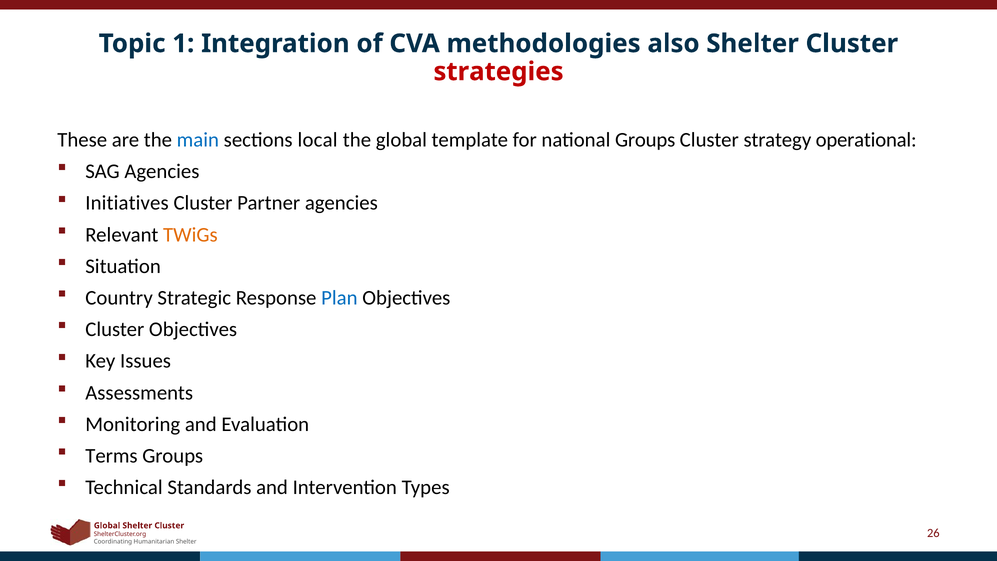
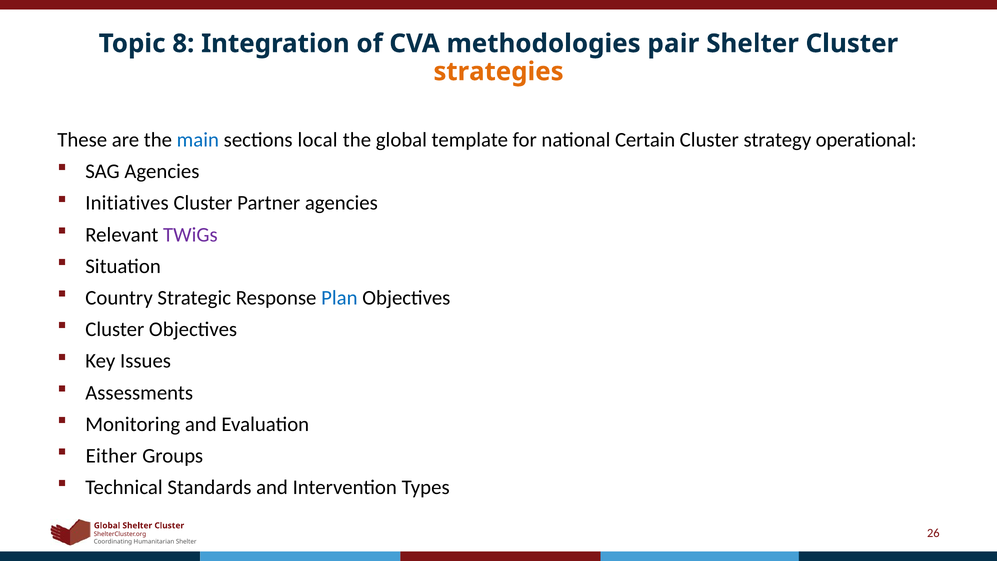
1: 1 -> 8 (183, 44)
also: also -> pair (673, 44)
strategies colour: red -> orange (499, 72)
national Groups: Groups -> Certain (645, 140)
TWiGs colour: orange -> purple (190, 235)
Terms: Terms -> Either (111, 456)
